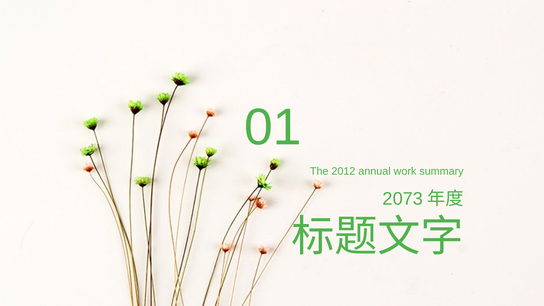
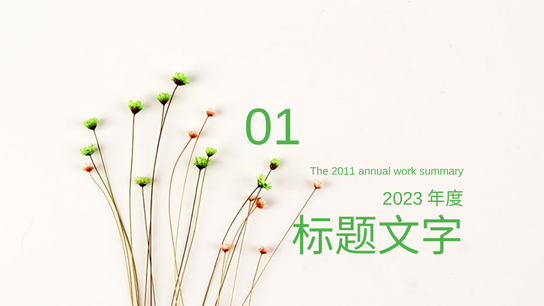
2012: 2012 -> 2011 (343, 171)
2073: 2073 -> 2023 (403, 199)
